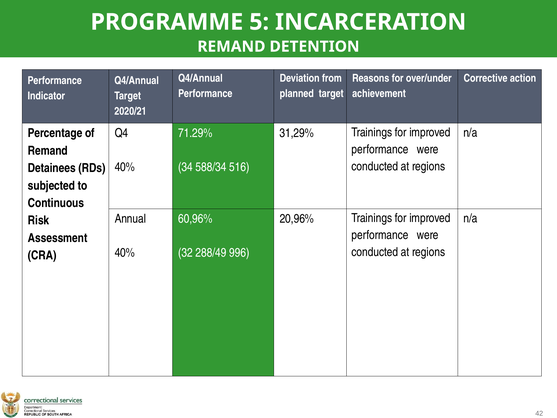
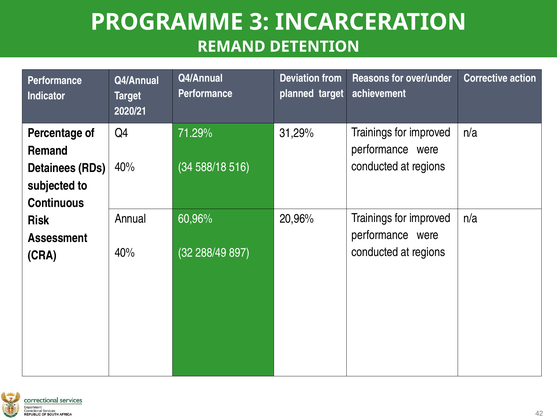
5: 5 -> 3 (259, 22)
588/34: 588/34 -> 588/18 (211, 167)
996: 996 -> 897 (239, 253)
